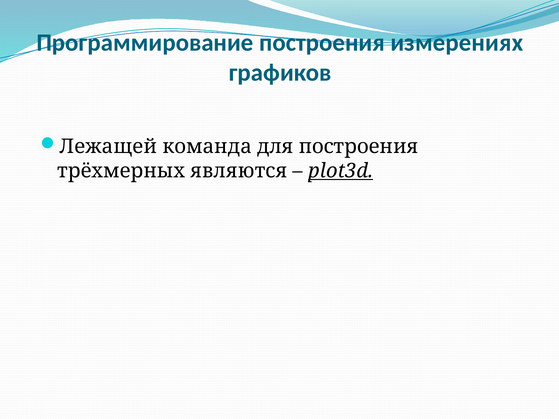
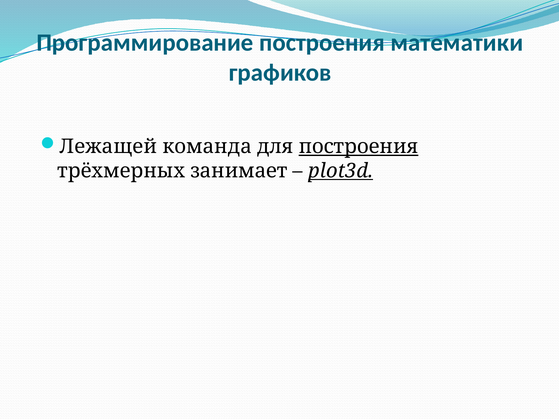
измерениях: измерениях -> математики (457, 43)
построения underline: none -> present (358, 147)
являются: являются -> занимает (239, 171)
